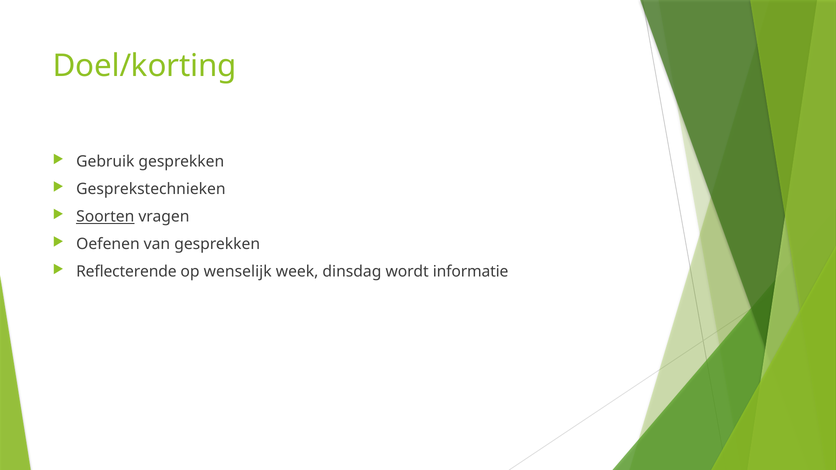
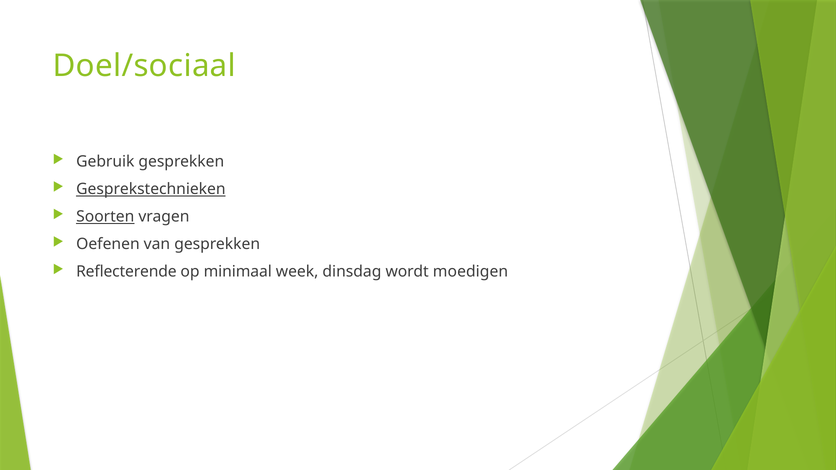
Doel/korting: Doel/korting -> Doel/sociaal (144, 66)
Gesprekstechnieken underline: none -> present (151, 189)
wenselijk: wenselijk -> minimaal (238, 272)
informatie: informatie -> moedigen (471, 272)
